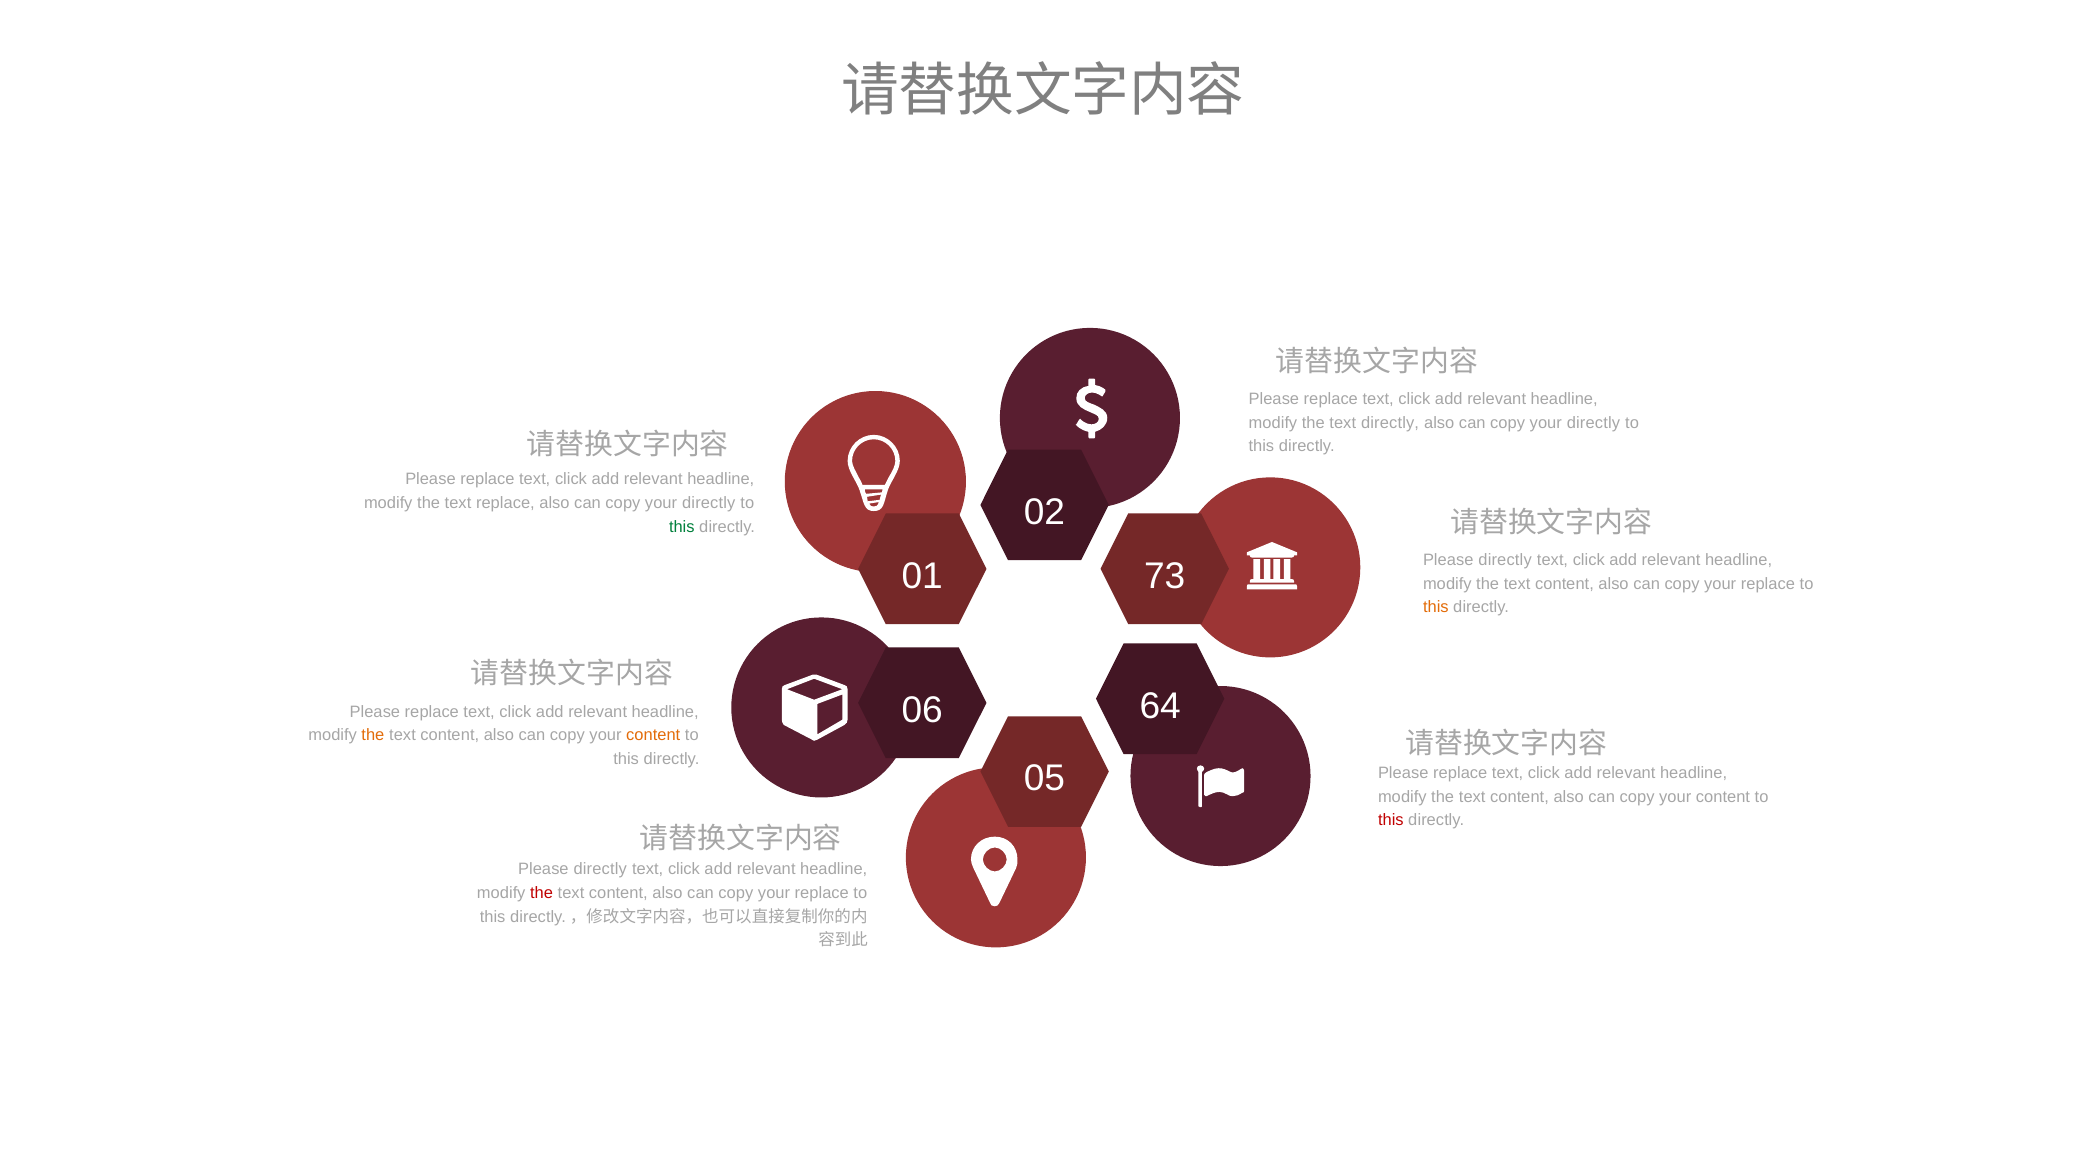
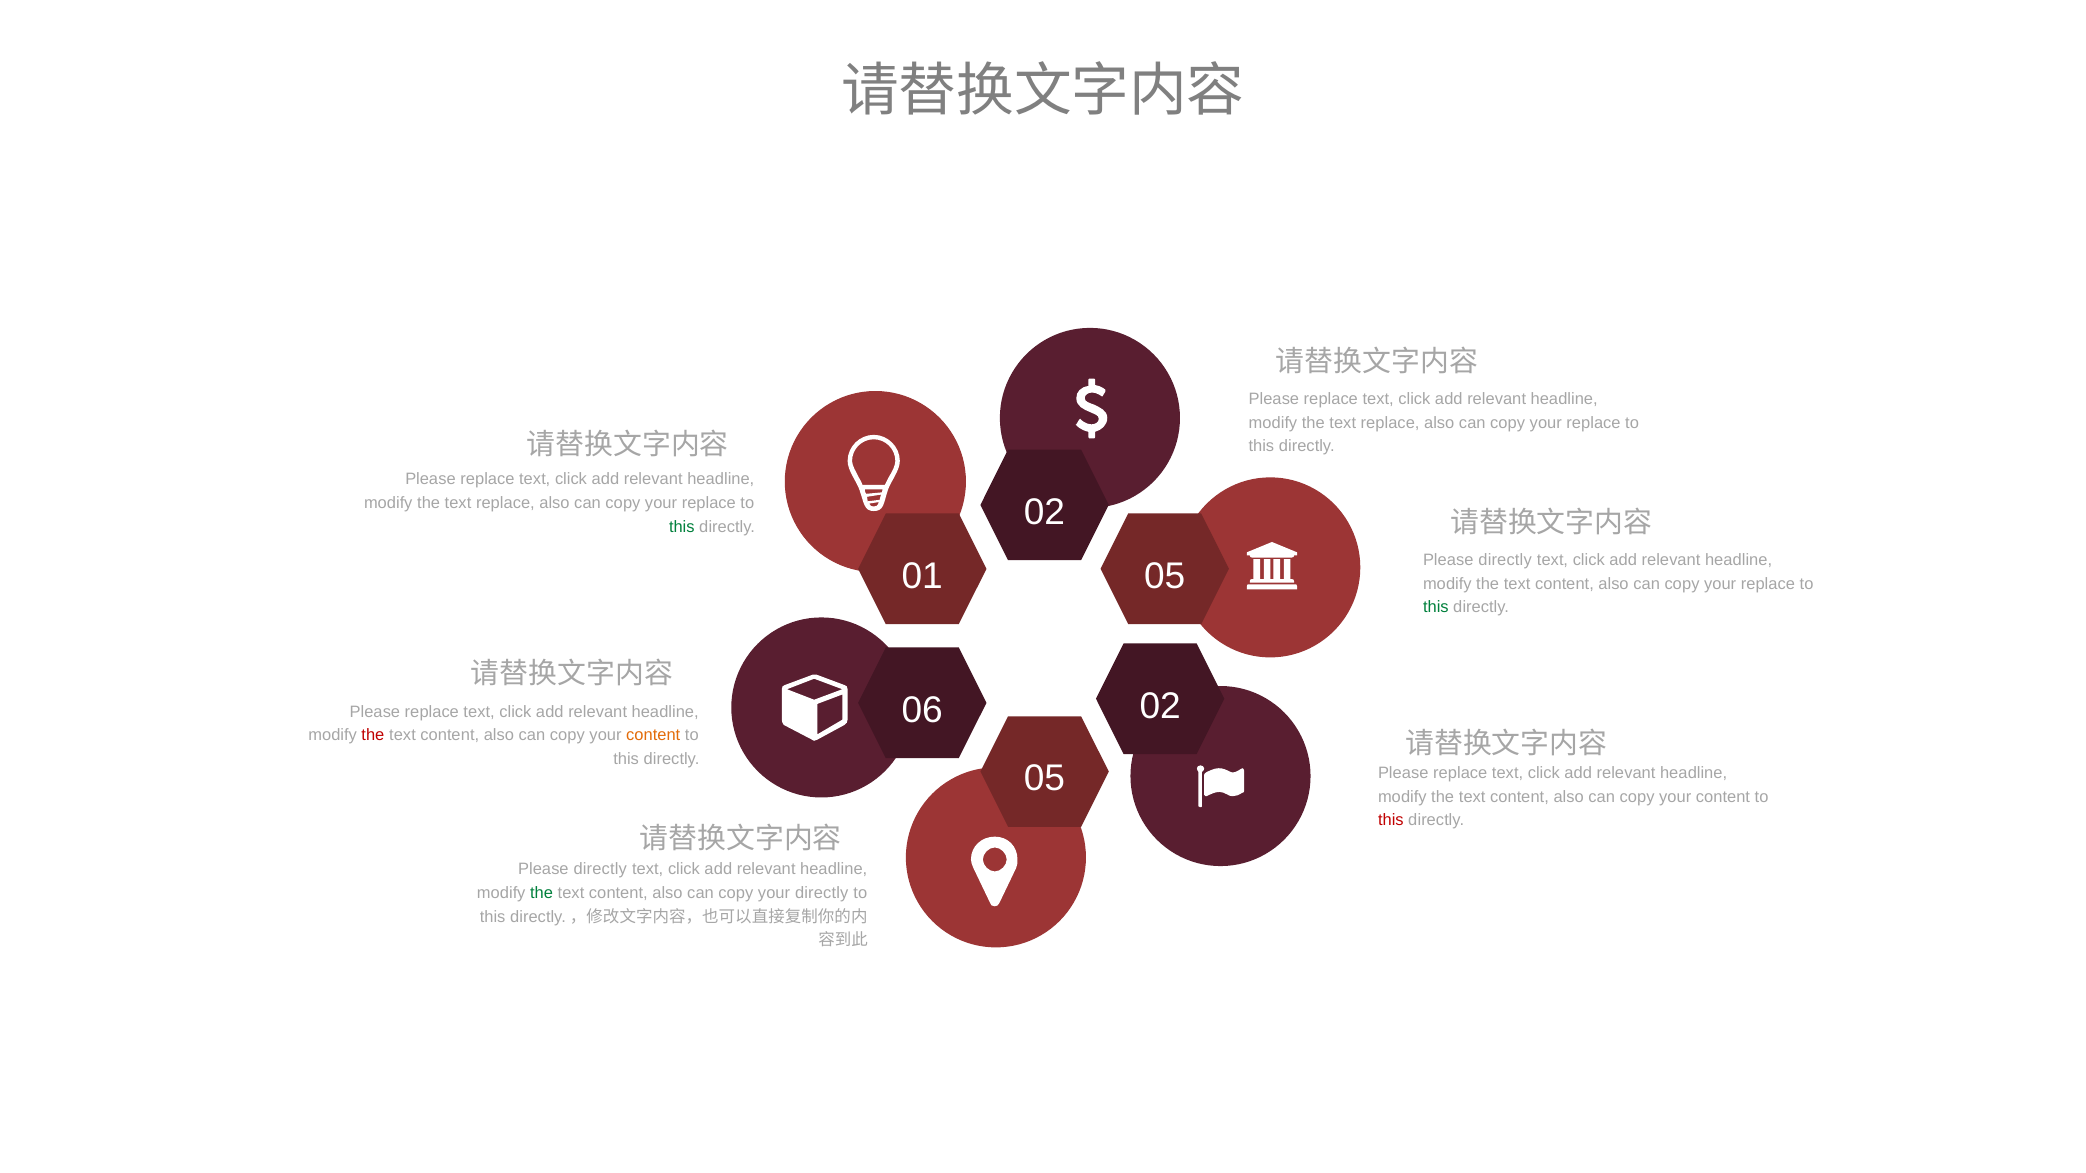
directly: directly -> replace (1390, 423)
directly: directly -> replace (1594, 423)
directly: directly -> replace (709, 503)
01 73: 73 -> 05 (1165, 576)
this colour: orange -> green (1436, 608)
06 64: 64 -> 02 (1160, 706)
the colour: orange -> red (373, 735)
the colour: red -> green (541, 893)
replace: replace -> directly (822, 893)
